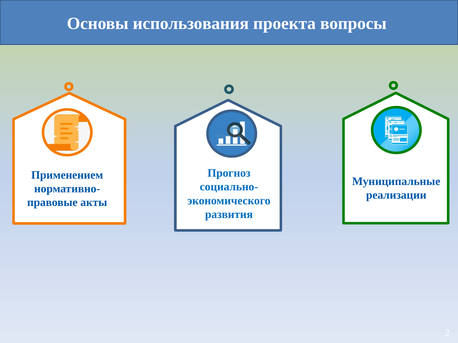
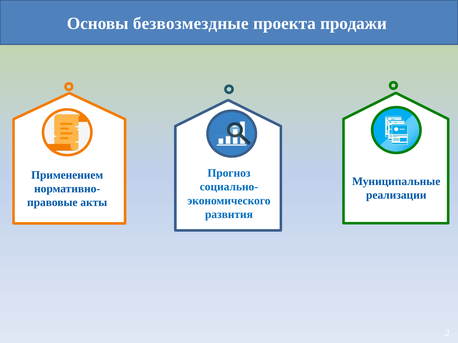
использования: использования -> безвозмездные (191, 23)
вопросы: вопросы -> продажи (353, 23)
